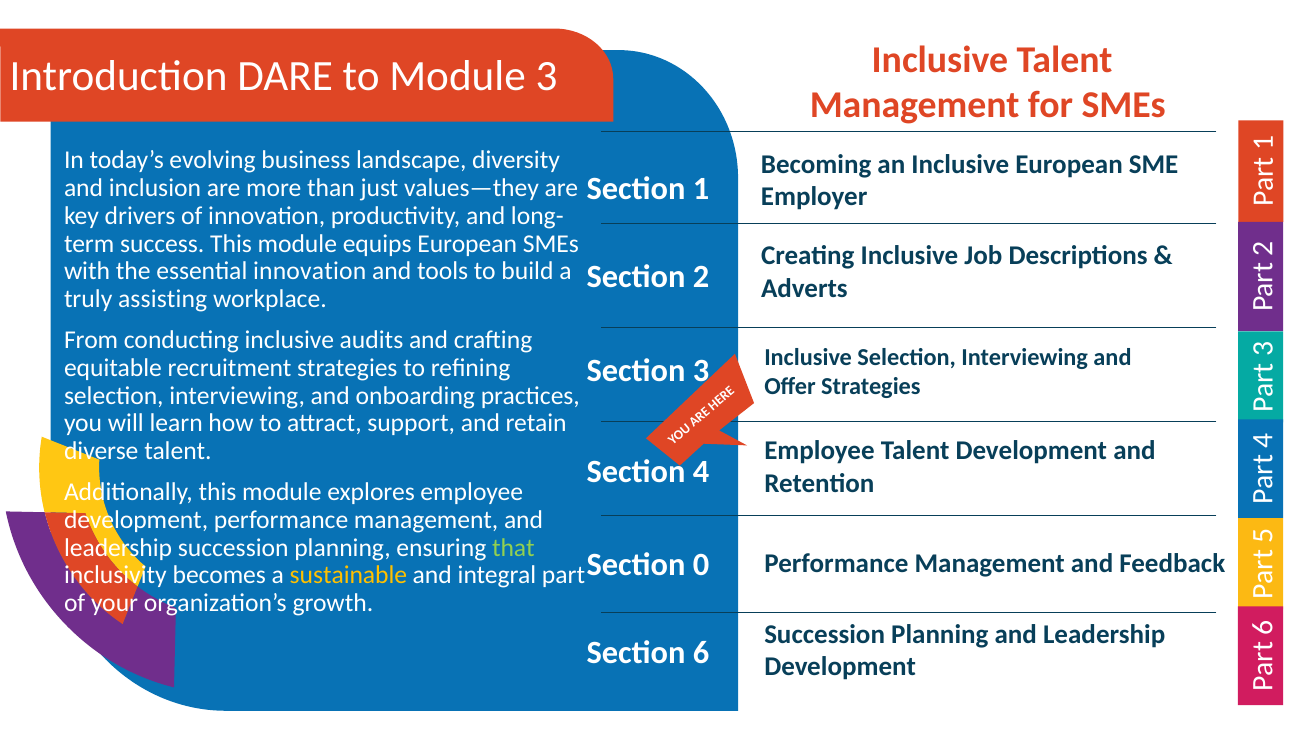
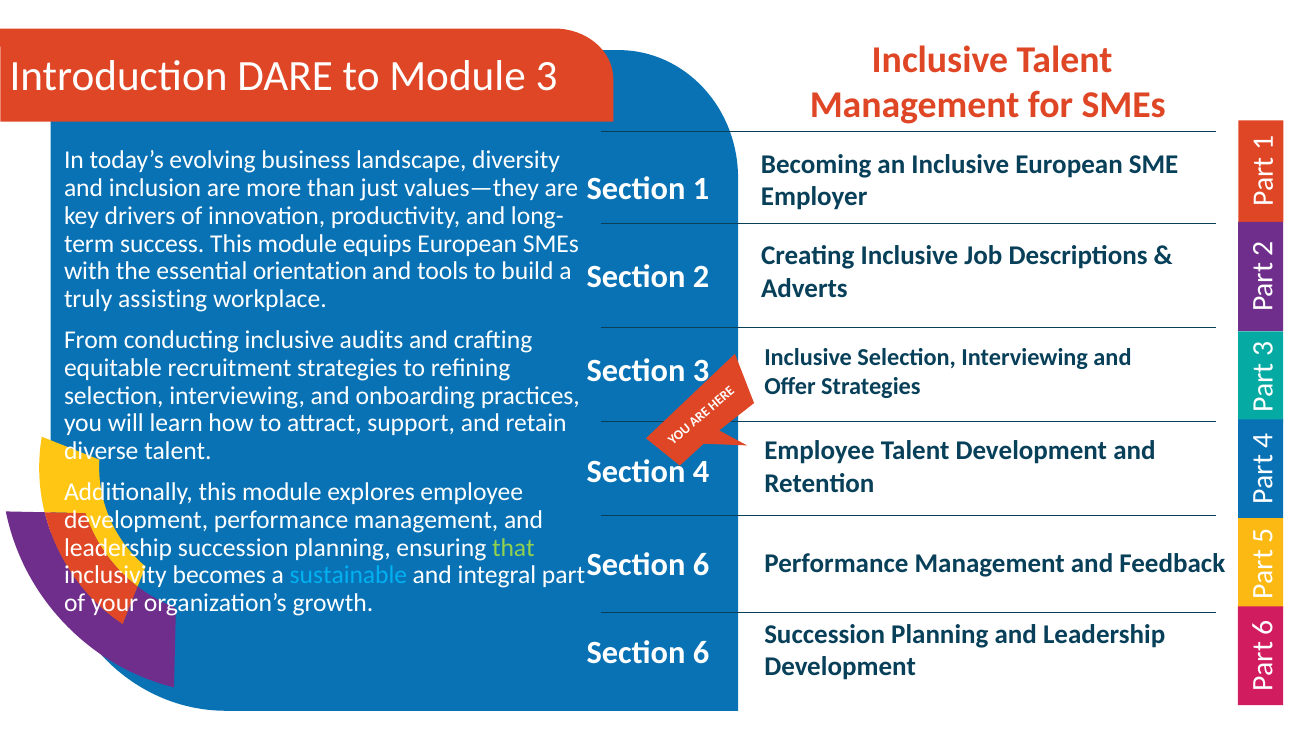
essential innovation: innovation -> orientation (310, 271)
0: 0 -> 6 (701, 565)
sustainable colour: yellow -> light blue (348, 575)
